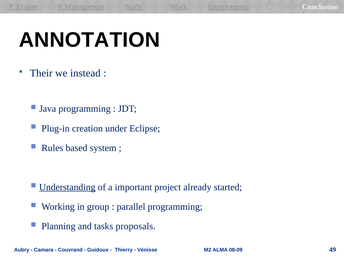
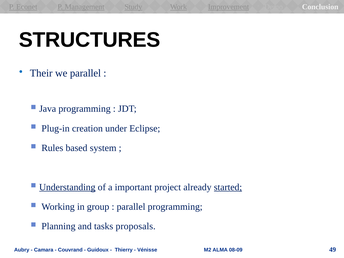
ANNOTATION: ANNOTATION -> STRUCTURES (90, 40)
we instead: instead -> parallel (85, 73)
started underline: none -> present (228, 187)
